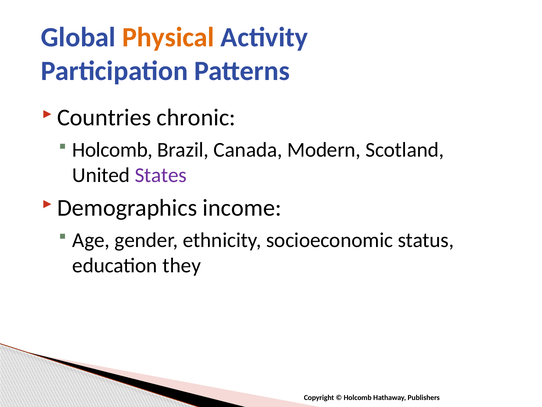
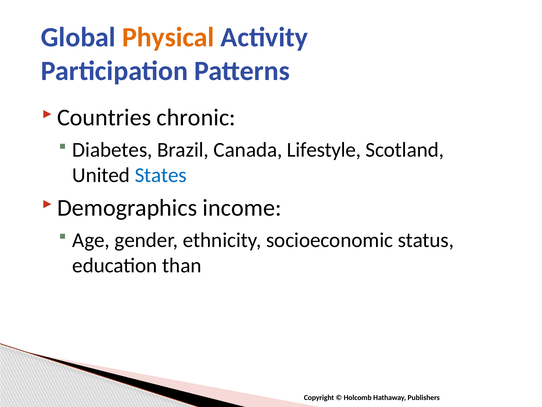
Holcomb: Holcomb -> Diabetes (112, 150)
Modern: Modern -> Lifestyle (324, 150)
States colour: purple -> blue (161, 175)
they: they -> than (182, 265)
